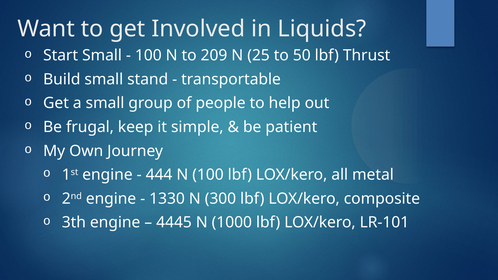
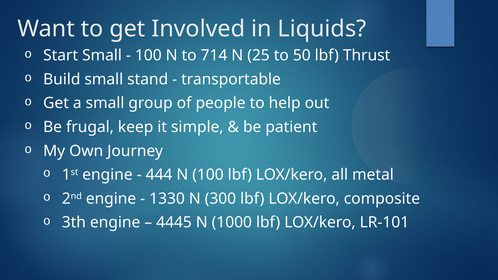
209: 209 -> 714 (214, 56)
